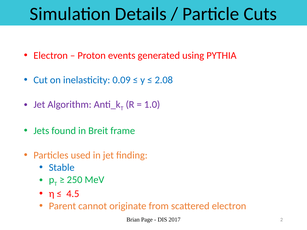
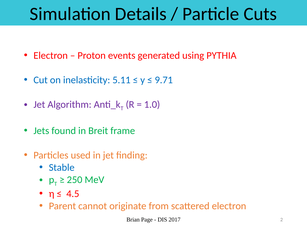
0.09: 0.09 -> 5.11 (122, 80)
2.08: 2.08 -> 9.71 (164, 80)
